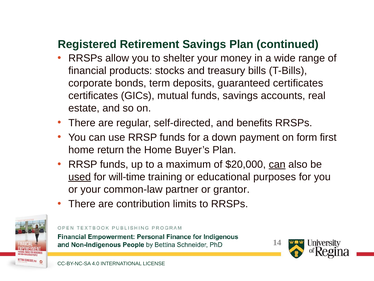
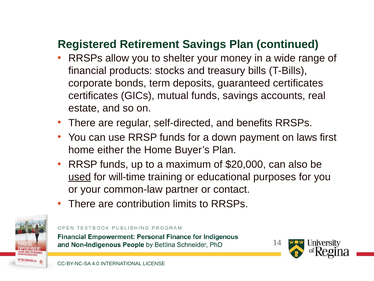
form: form -> laws (307, 137)
return: return -> either (110, 150)
can underline: present -> none (277, 164)
grantor: grantor -> contact (232, 189)
